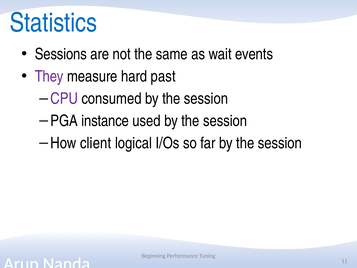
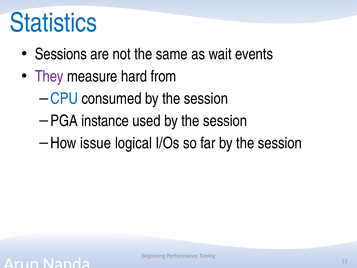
past: past -> from (163, 76)
CPU colour: purple -> blue (64, 99)
client: client -> issue (96, 143)
